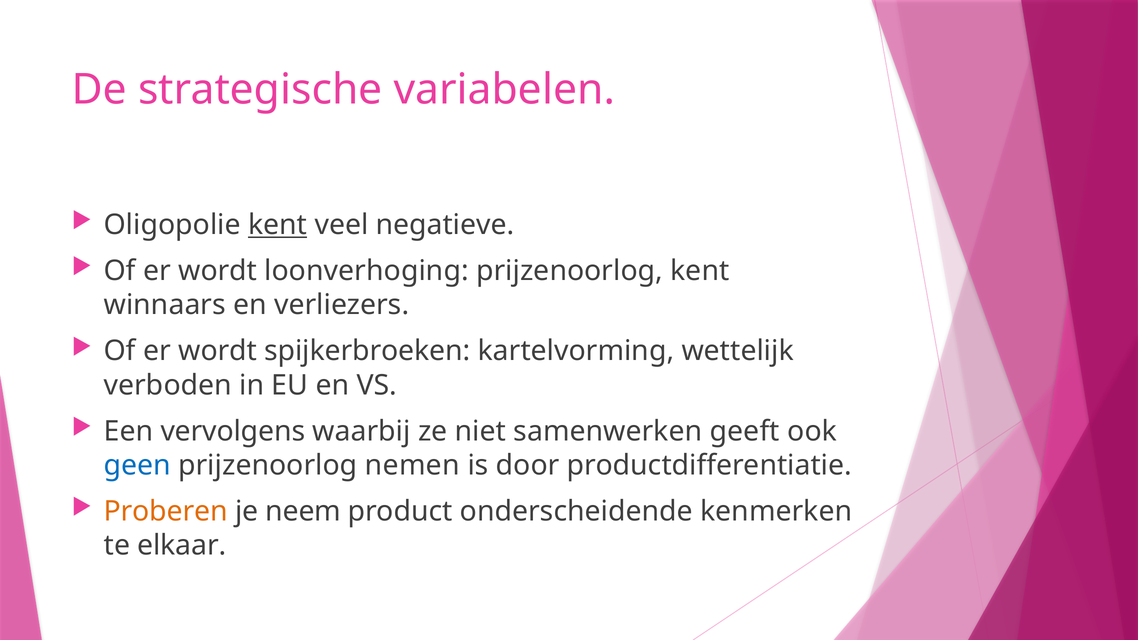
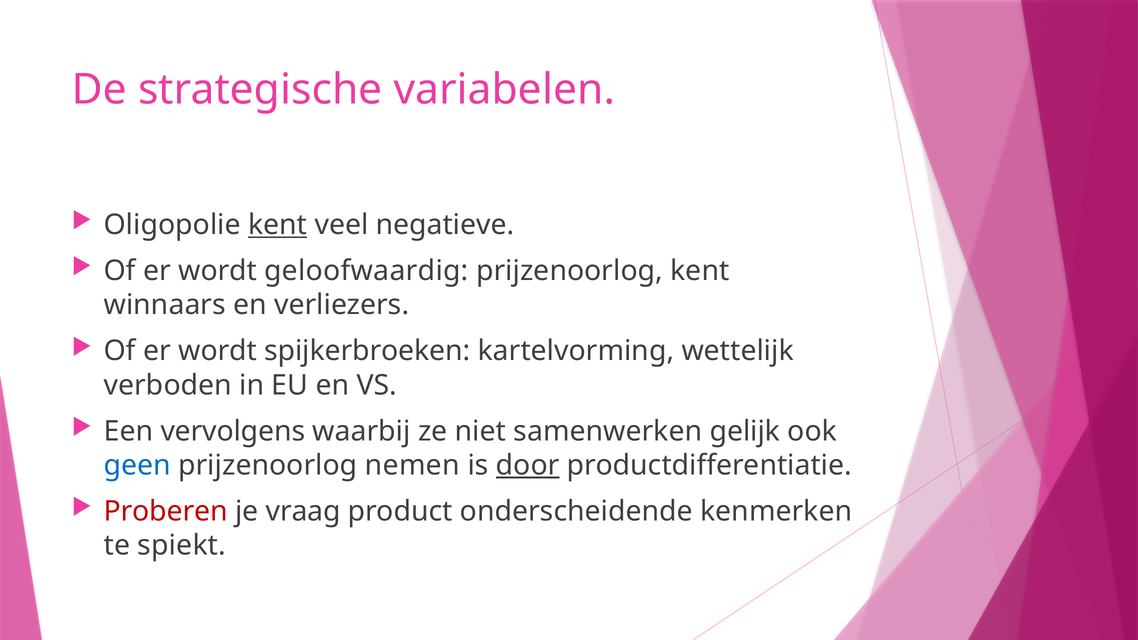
loonverhoging: loonverhoging -> geloofwaardig (366, 271)
geeft: geeft -> gelijk (745, 431)
door underline: none -> present (528, 465)
Proberen colour: orange -> red (166, 511)
neem: neem -> vraag (303, 511)
elkaar: elkaar -> spiekt (182, 546)
